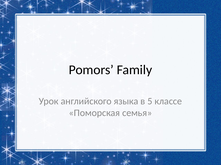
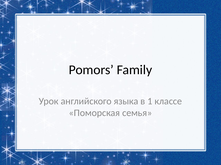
5: 5 -> 1 (150, 102)
